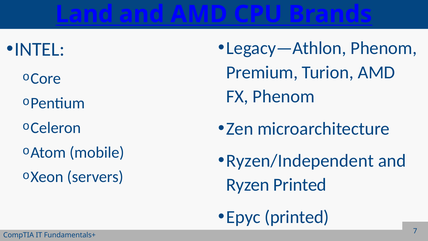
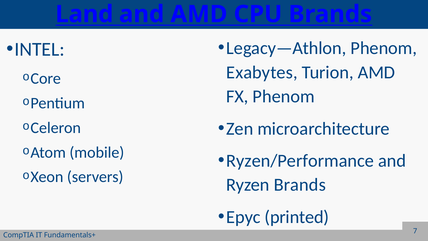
Premium: Premium -> Exabytes (262, 72)
Ryzen/Independent: Ryzen/Independent -> Ryzen/Performance (300, 161)
Ryzen Printed: Printed -> Brands (300, 185)
